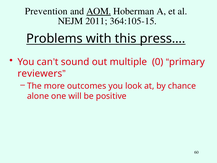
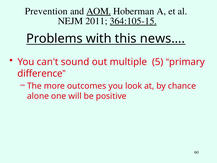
364:105-15 underline: none -> present (133, 21)
press…: press… -> news… (163, 38)
0: 0 -> 5 (158, 62)
reviewers: reviewers -> difference (40, 73)
